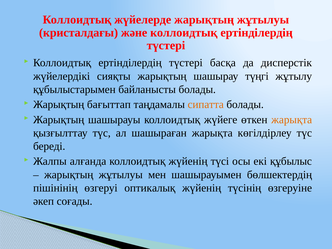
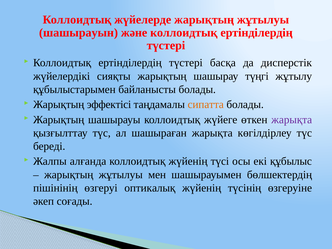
кристалдағы: кристалдағы -> шашырауын (78, 33)
бағыттап: бағыттап -> эффектісі (109, 105)
жарықта colour: orange -> purple (292, 120)
